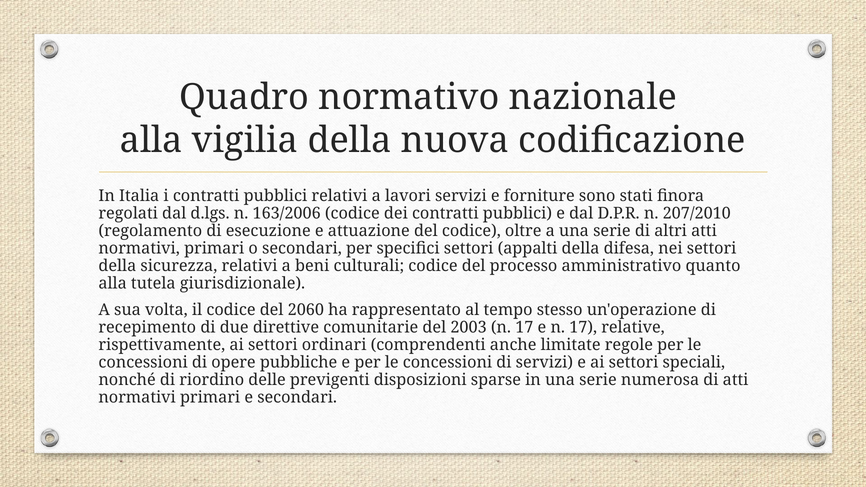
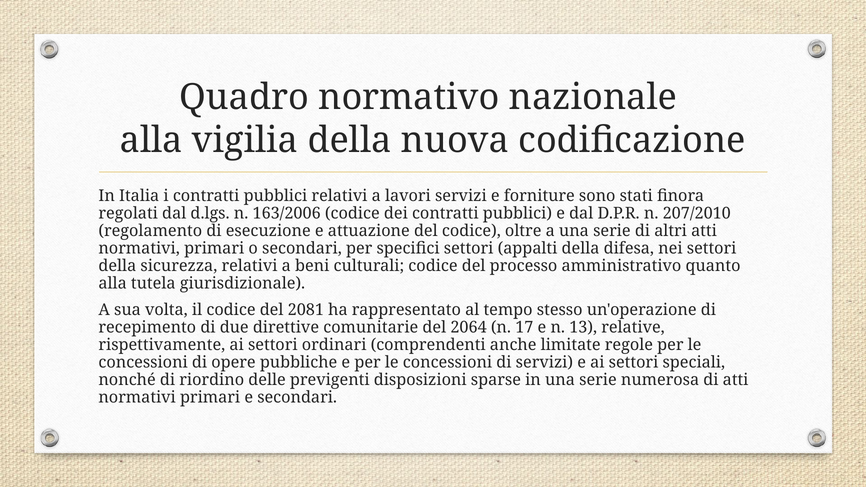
2060: 2060 -> 2081 (306, 310)
2003: 2003 -> 2064 (469, 327)
e n 17: 17 -> 13 (583, 327)
